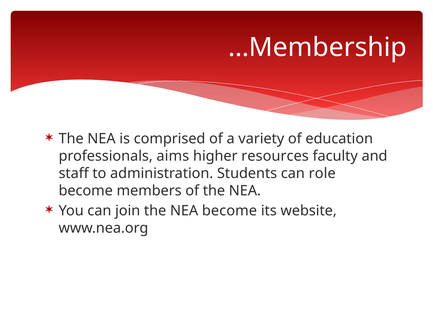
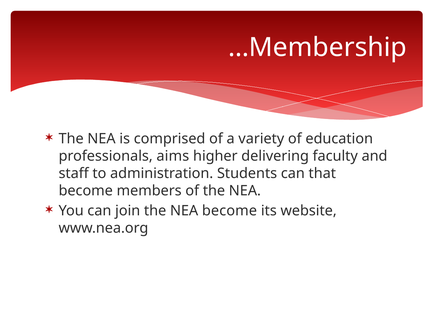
resources: resources -> delivering (275, 156)
role: role -> that (322, 173)
